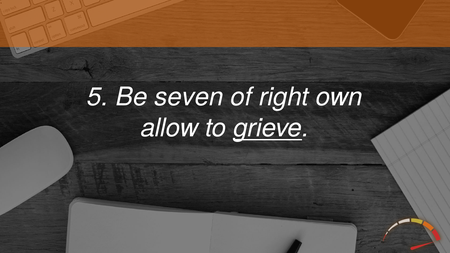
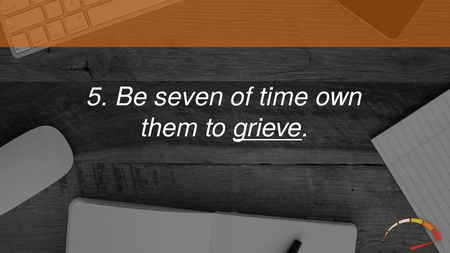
right: right -> time (284, 97)
allow: allow -> them (169, 128)
